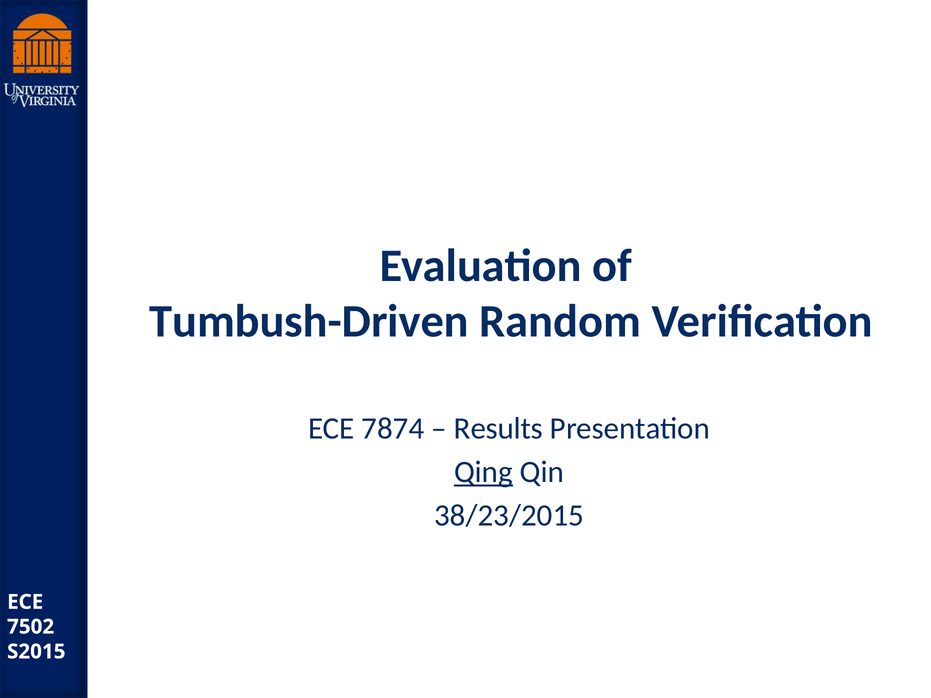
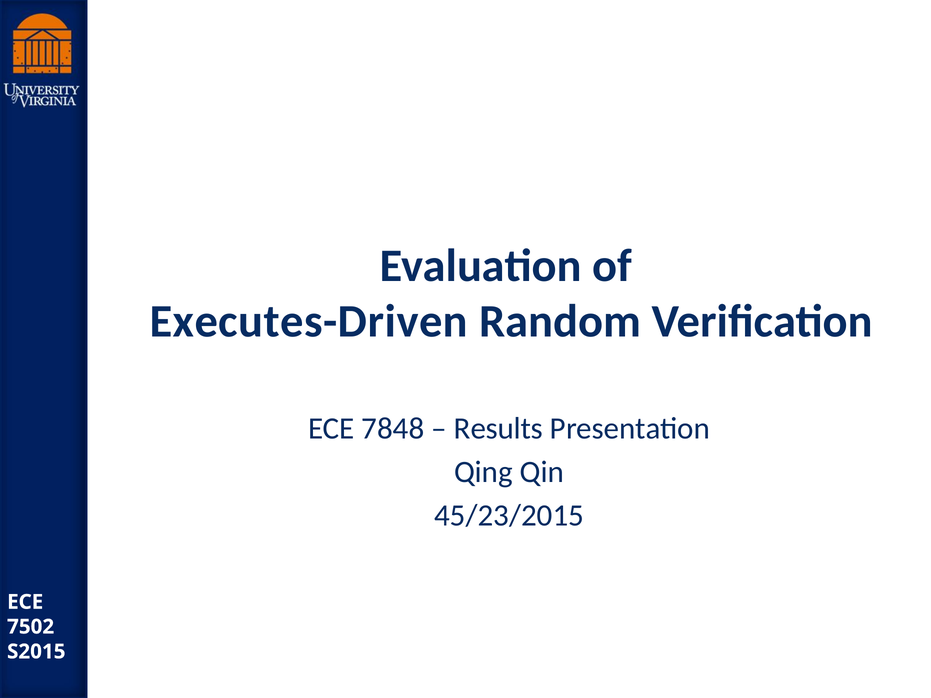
Tumbush-Driven: Tumbush-Driven -> Executes-Driven (309, 322)
7874: 7874 -> 7848 (393, 429)
Qing underline: present -> none (483, 472)
38/23/2015: 38/23/2015 -> 45/23/2015 (509, 516)
